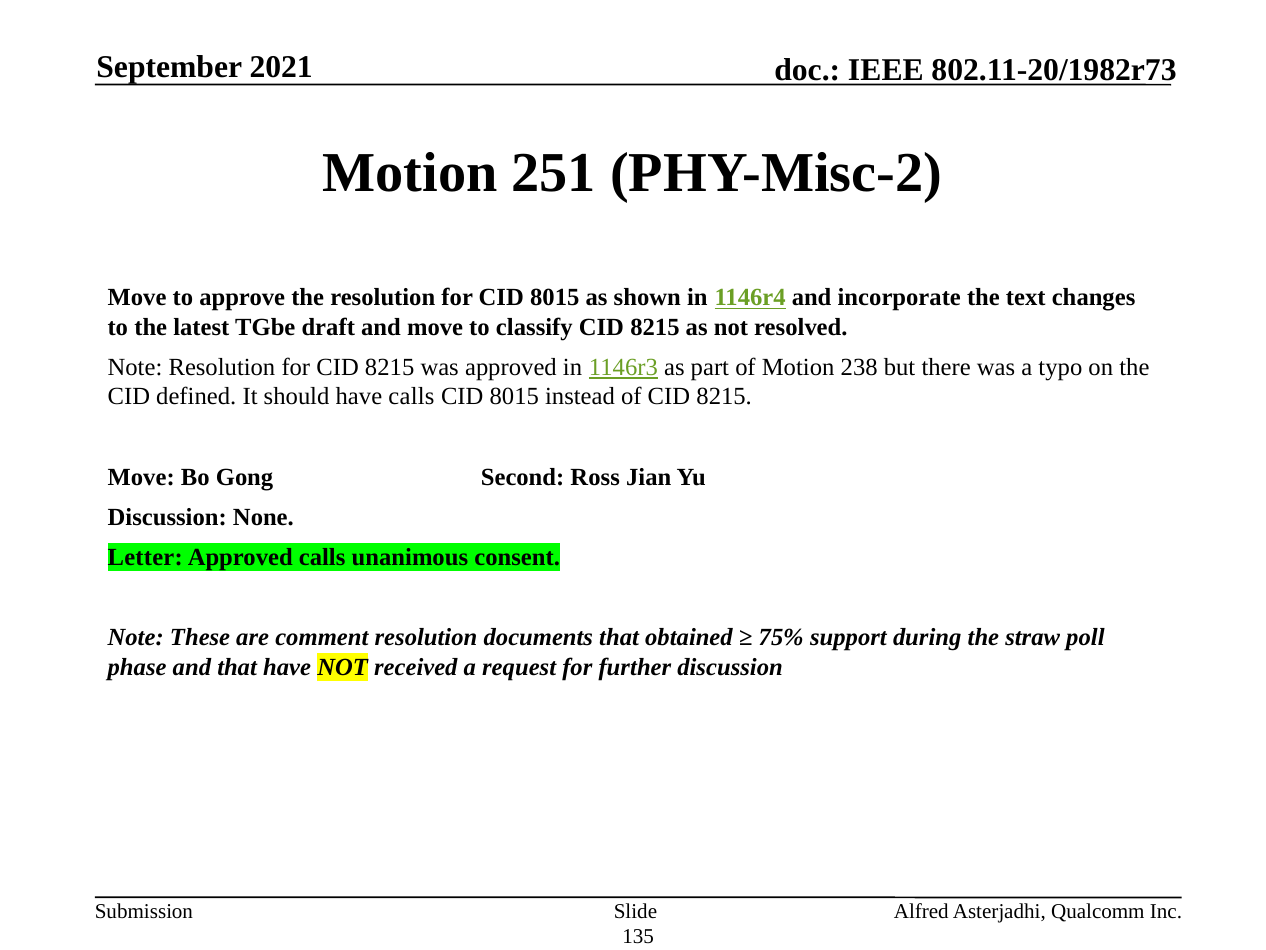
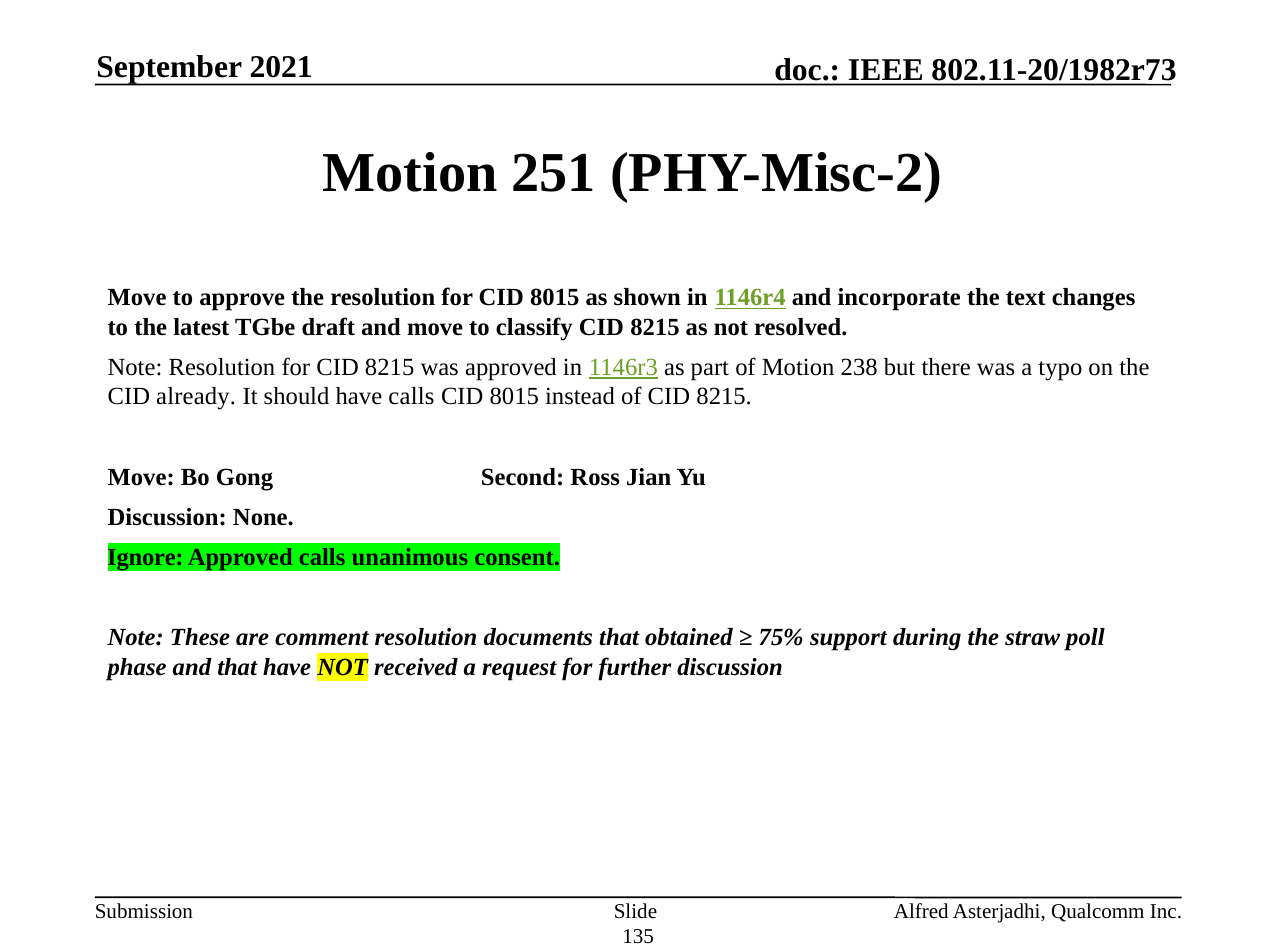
defined: defined -> already (196, 396)
Letter: Letter -> Ignore (145, 557)
